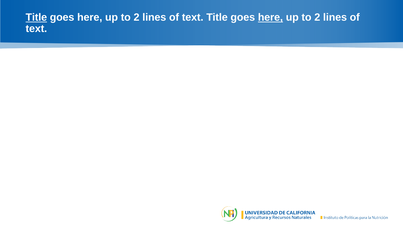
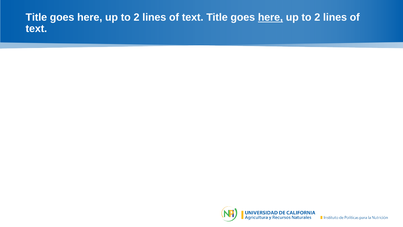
Title underline: present -> none (36, 17)
